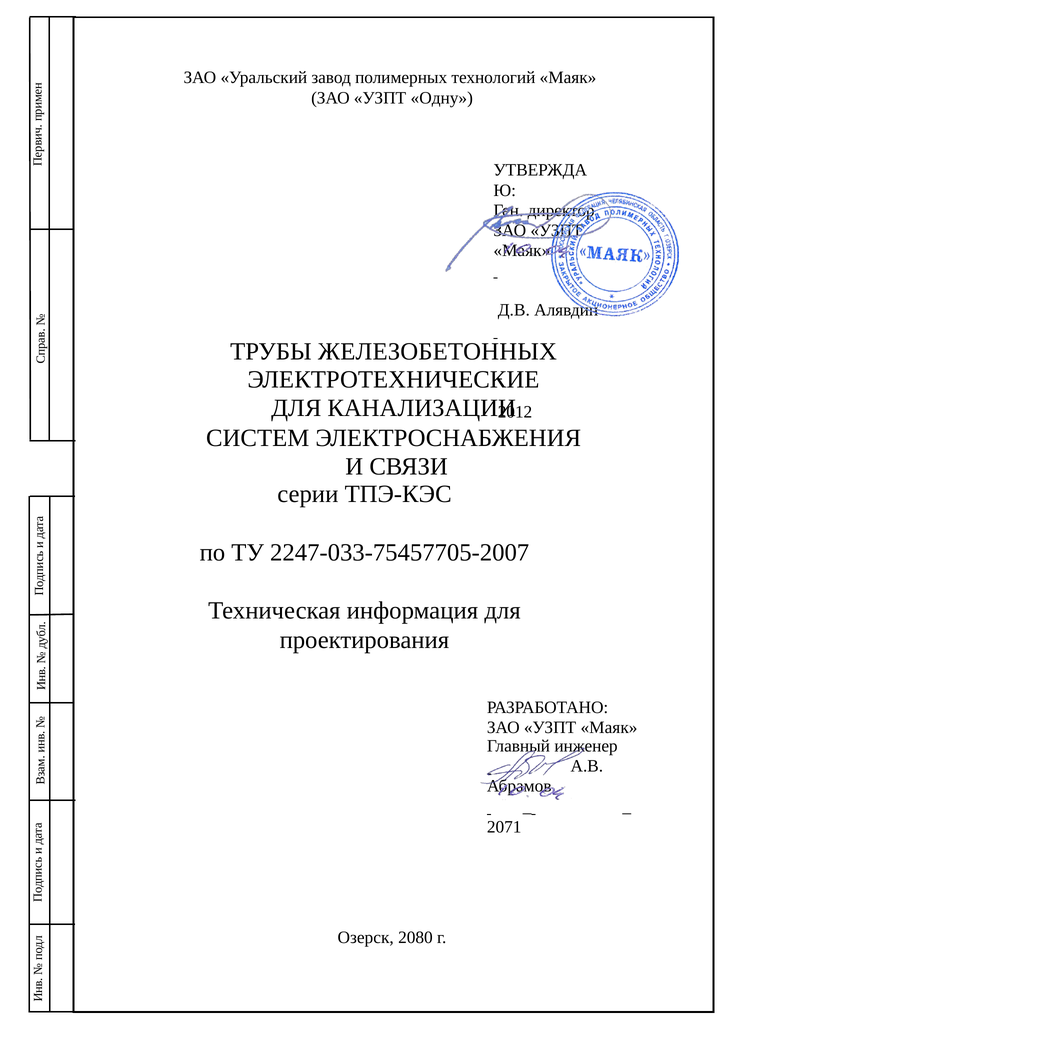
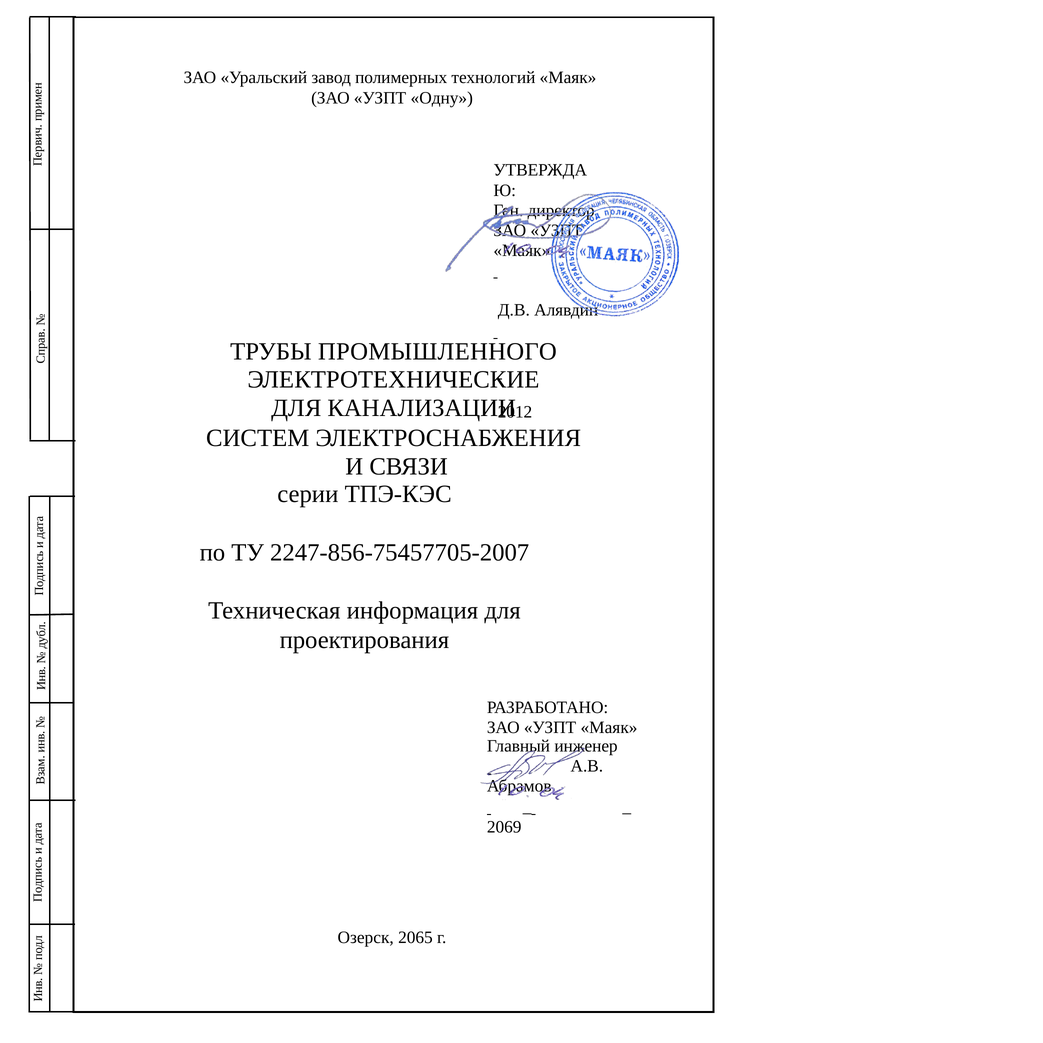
ЖЕЛЕЗОБЕТОННЫХ: ЖЕЛЕЗОБЕТОННЫХ -> ПРОМЫШЛЕННОГО (437, 351)
2247-033-75457705-2007: 2247-033-75457705-2007 -> 2247-856-75457705-2007 (400, 552)
2071: 2071 -> 2069 (504, 827)
2080: 2080 -> 2065 (415, 937)
